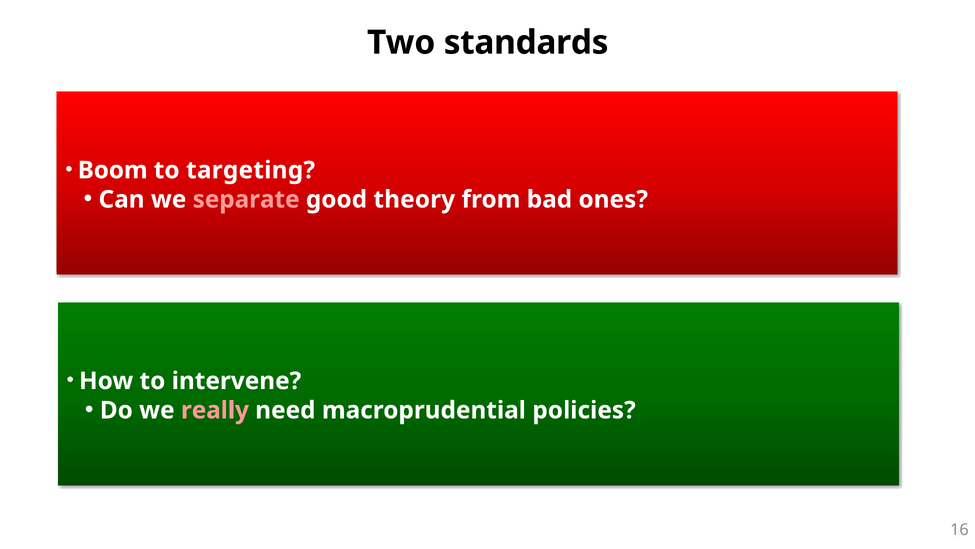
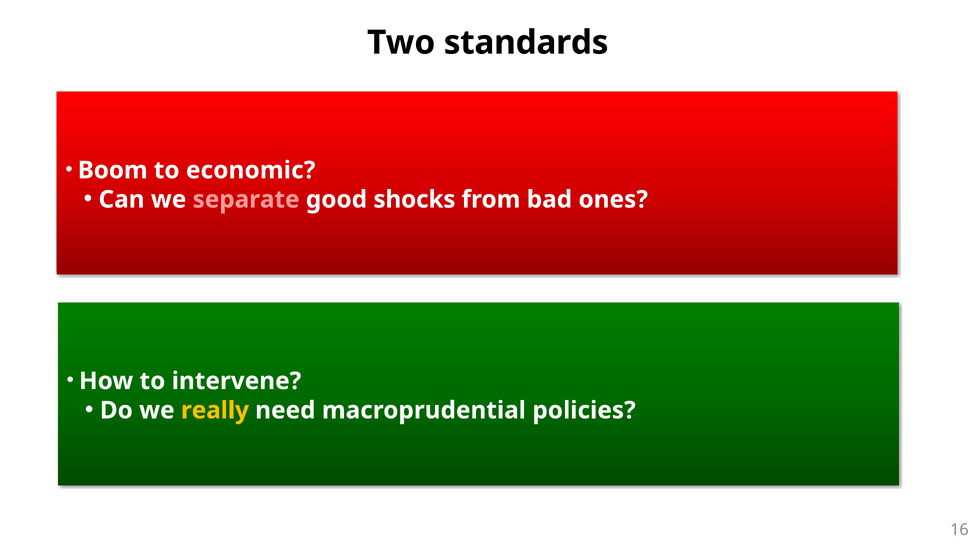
targeting: targeting -> economic (251, 170)
theory: theory -> shocks (414, 199)
really colour: pink -> yellow (215, 410)
